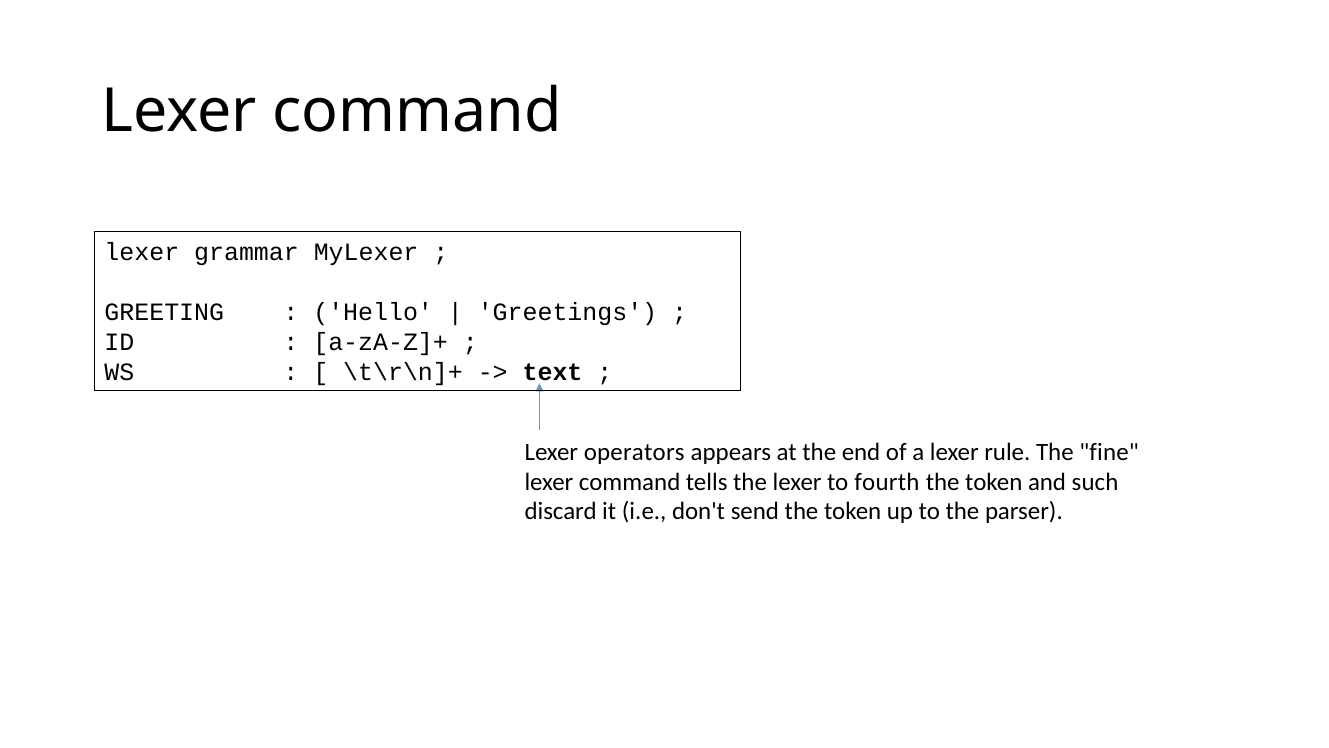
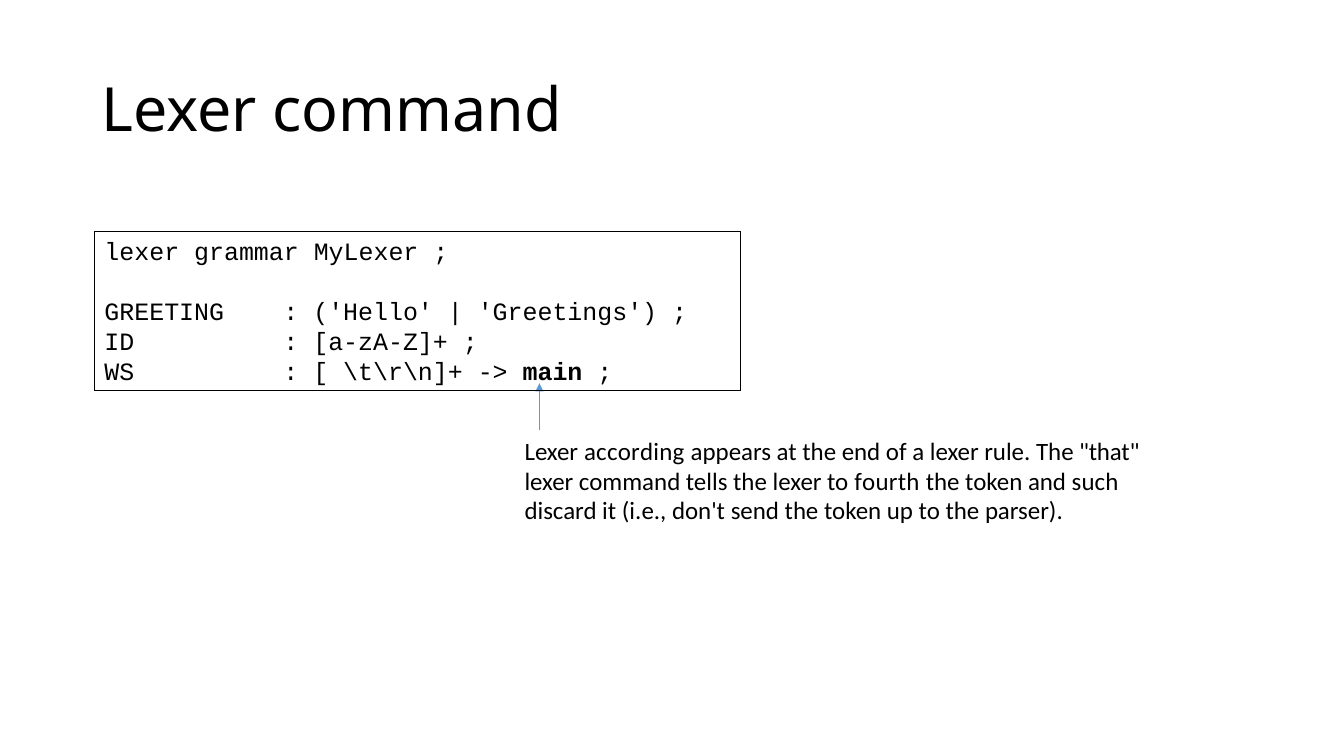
text: text -> main (553, 372)
operators: operators -> according (634, 452)
fine: fine -> that (1109, 452)
